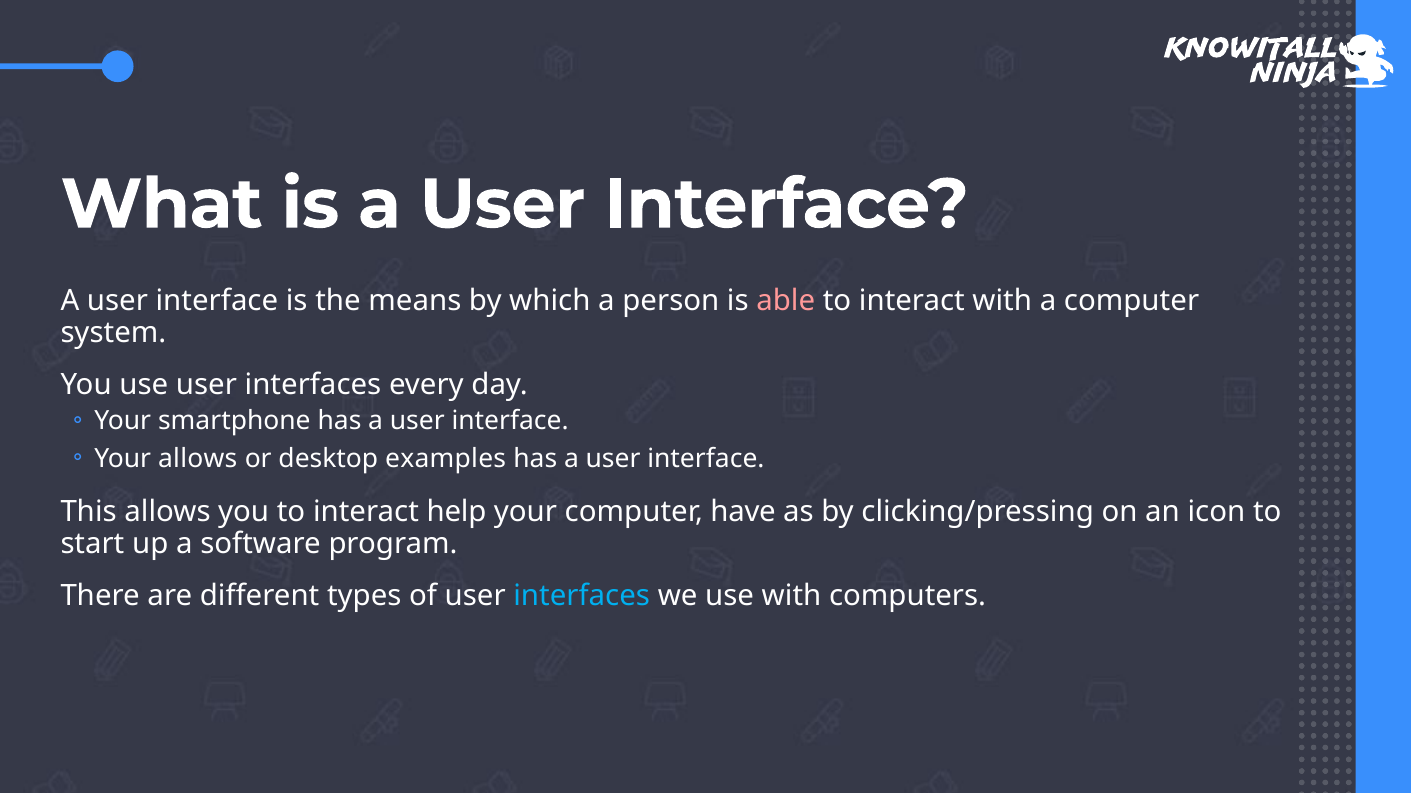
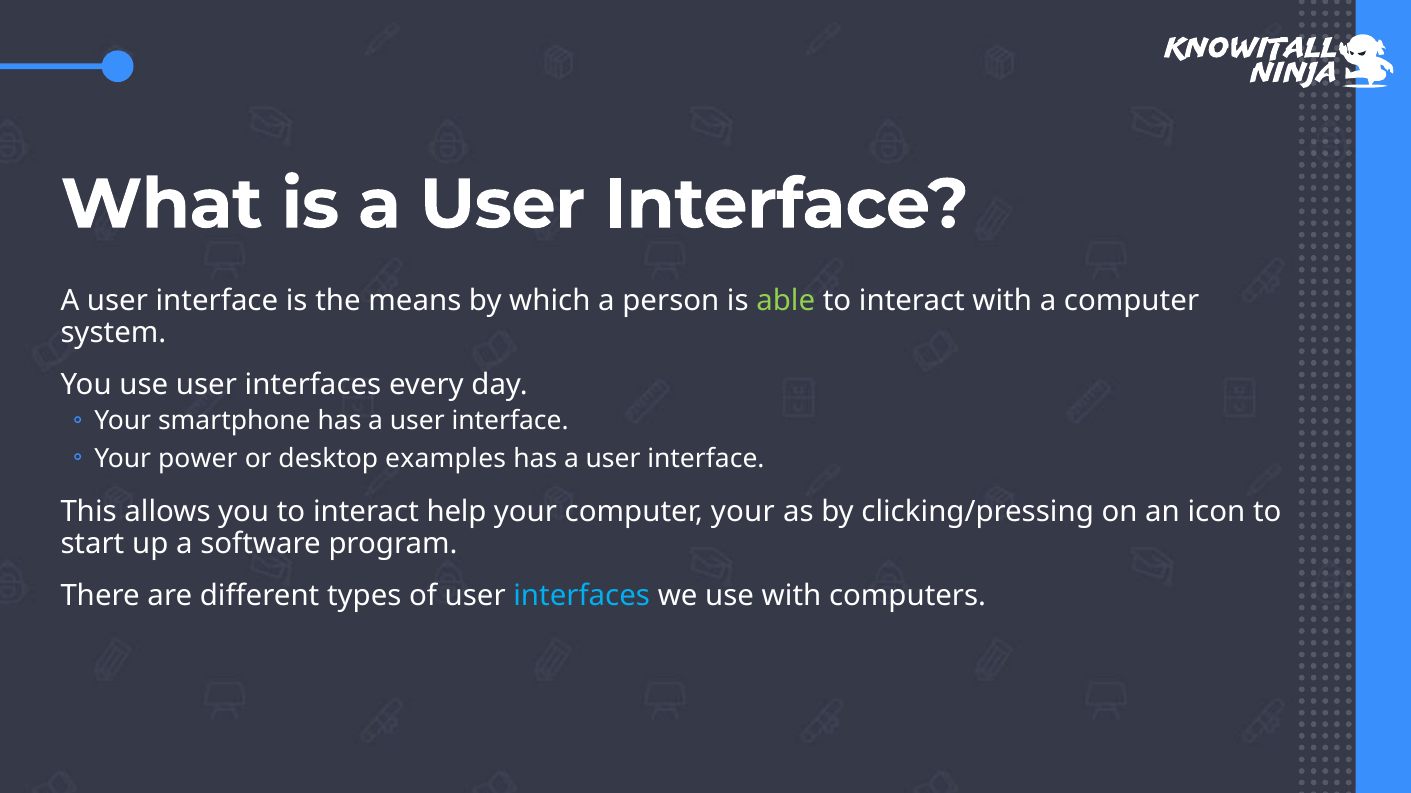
able colour: pink -> light green (786, 301)
Your allows: allows -> power (198, 459)
computer have: have -> your (743, 512)
